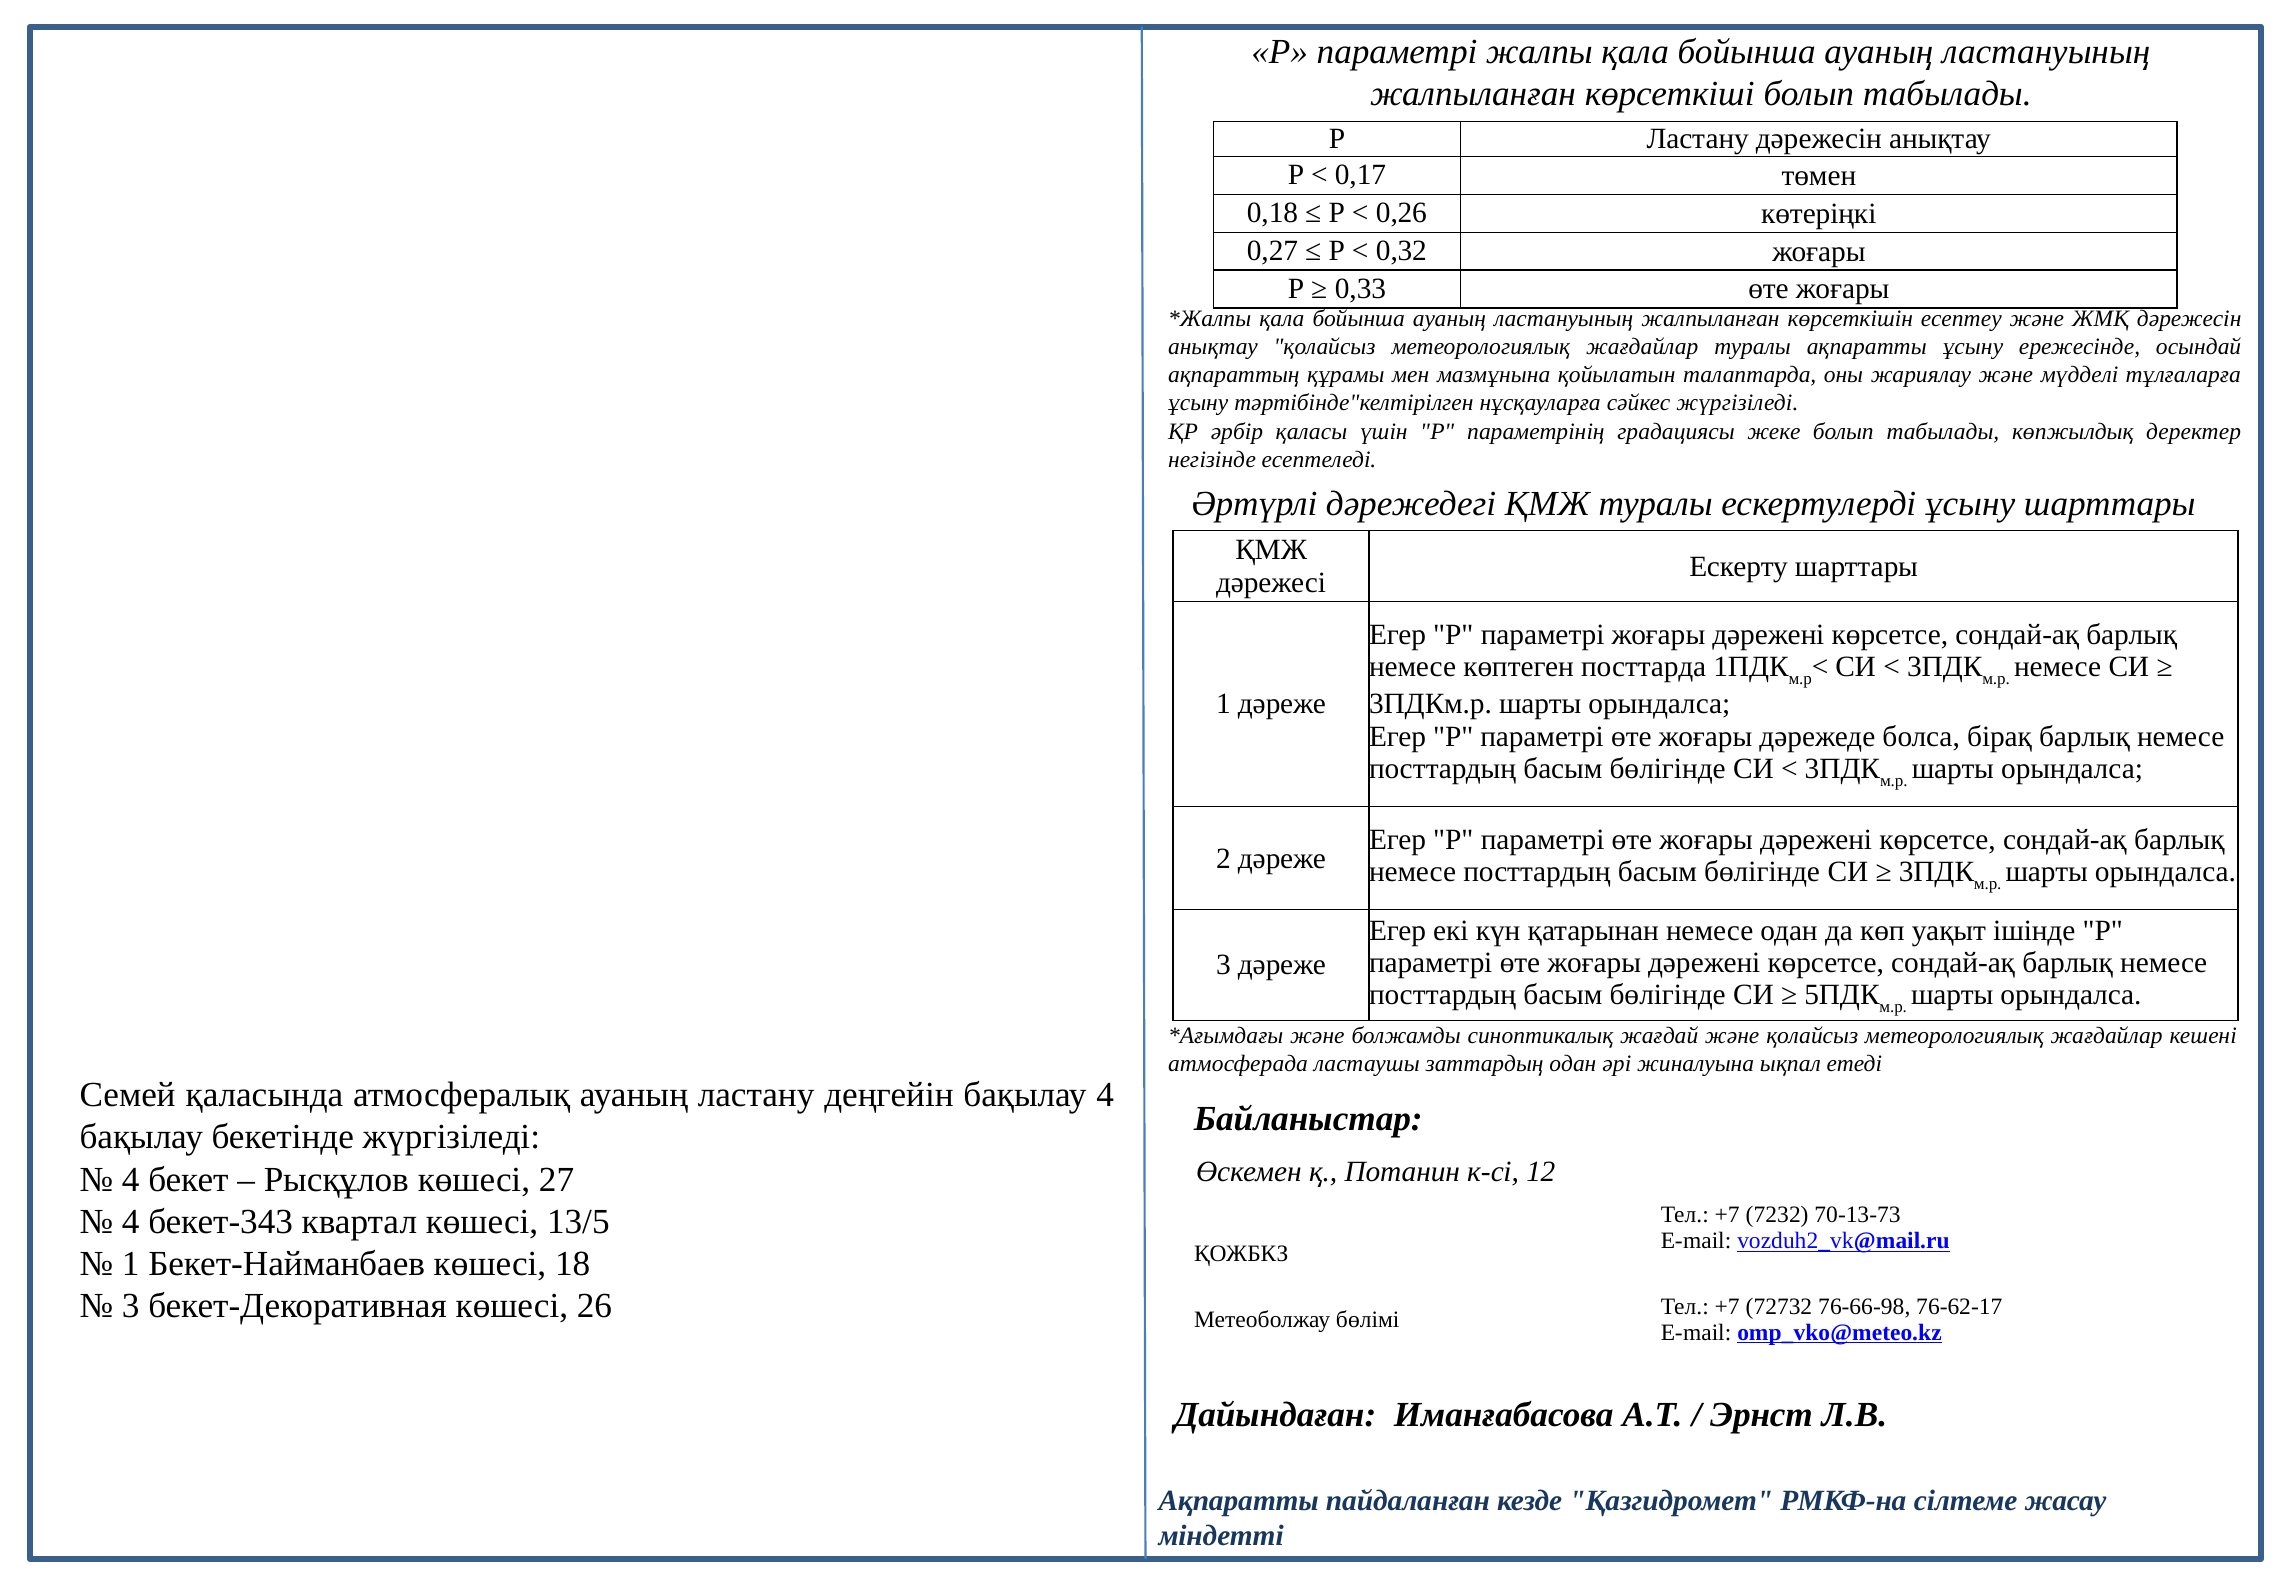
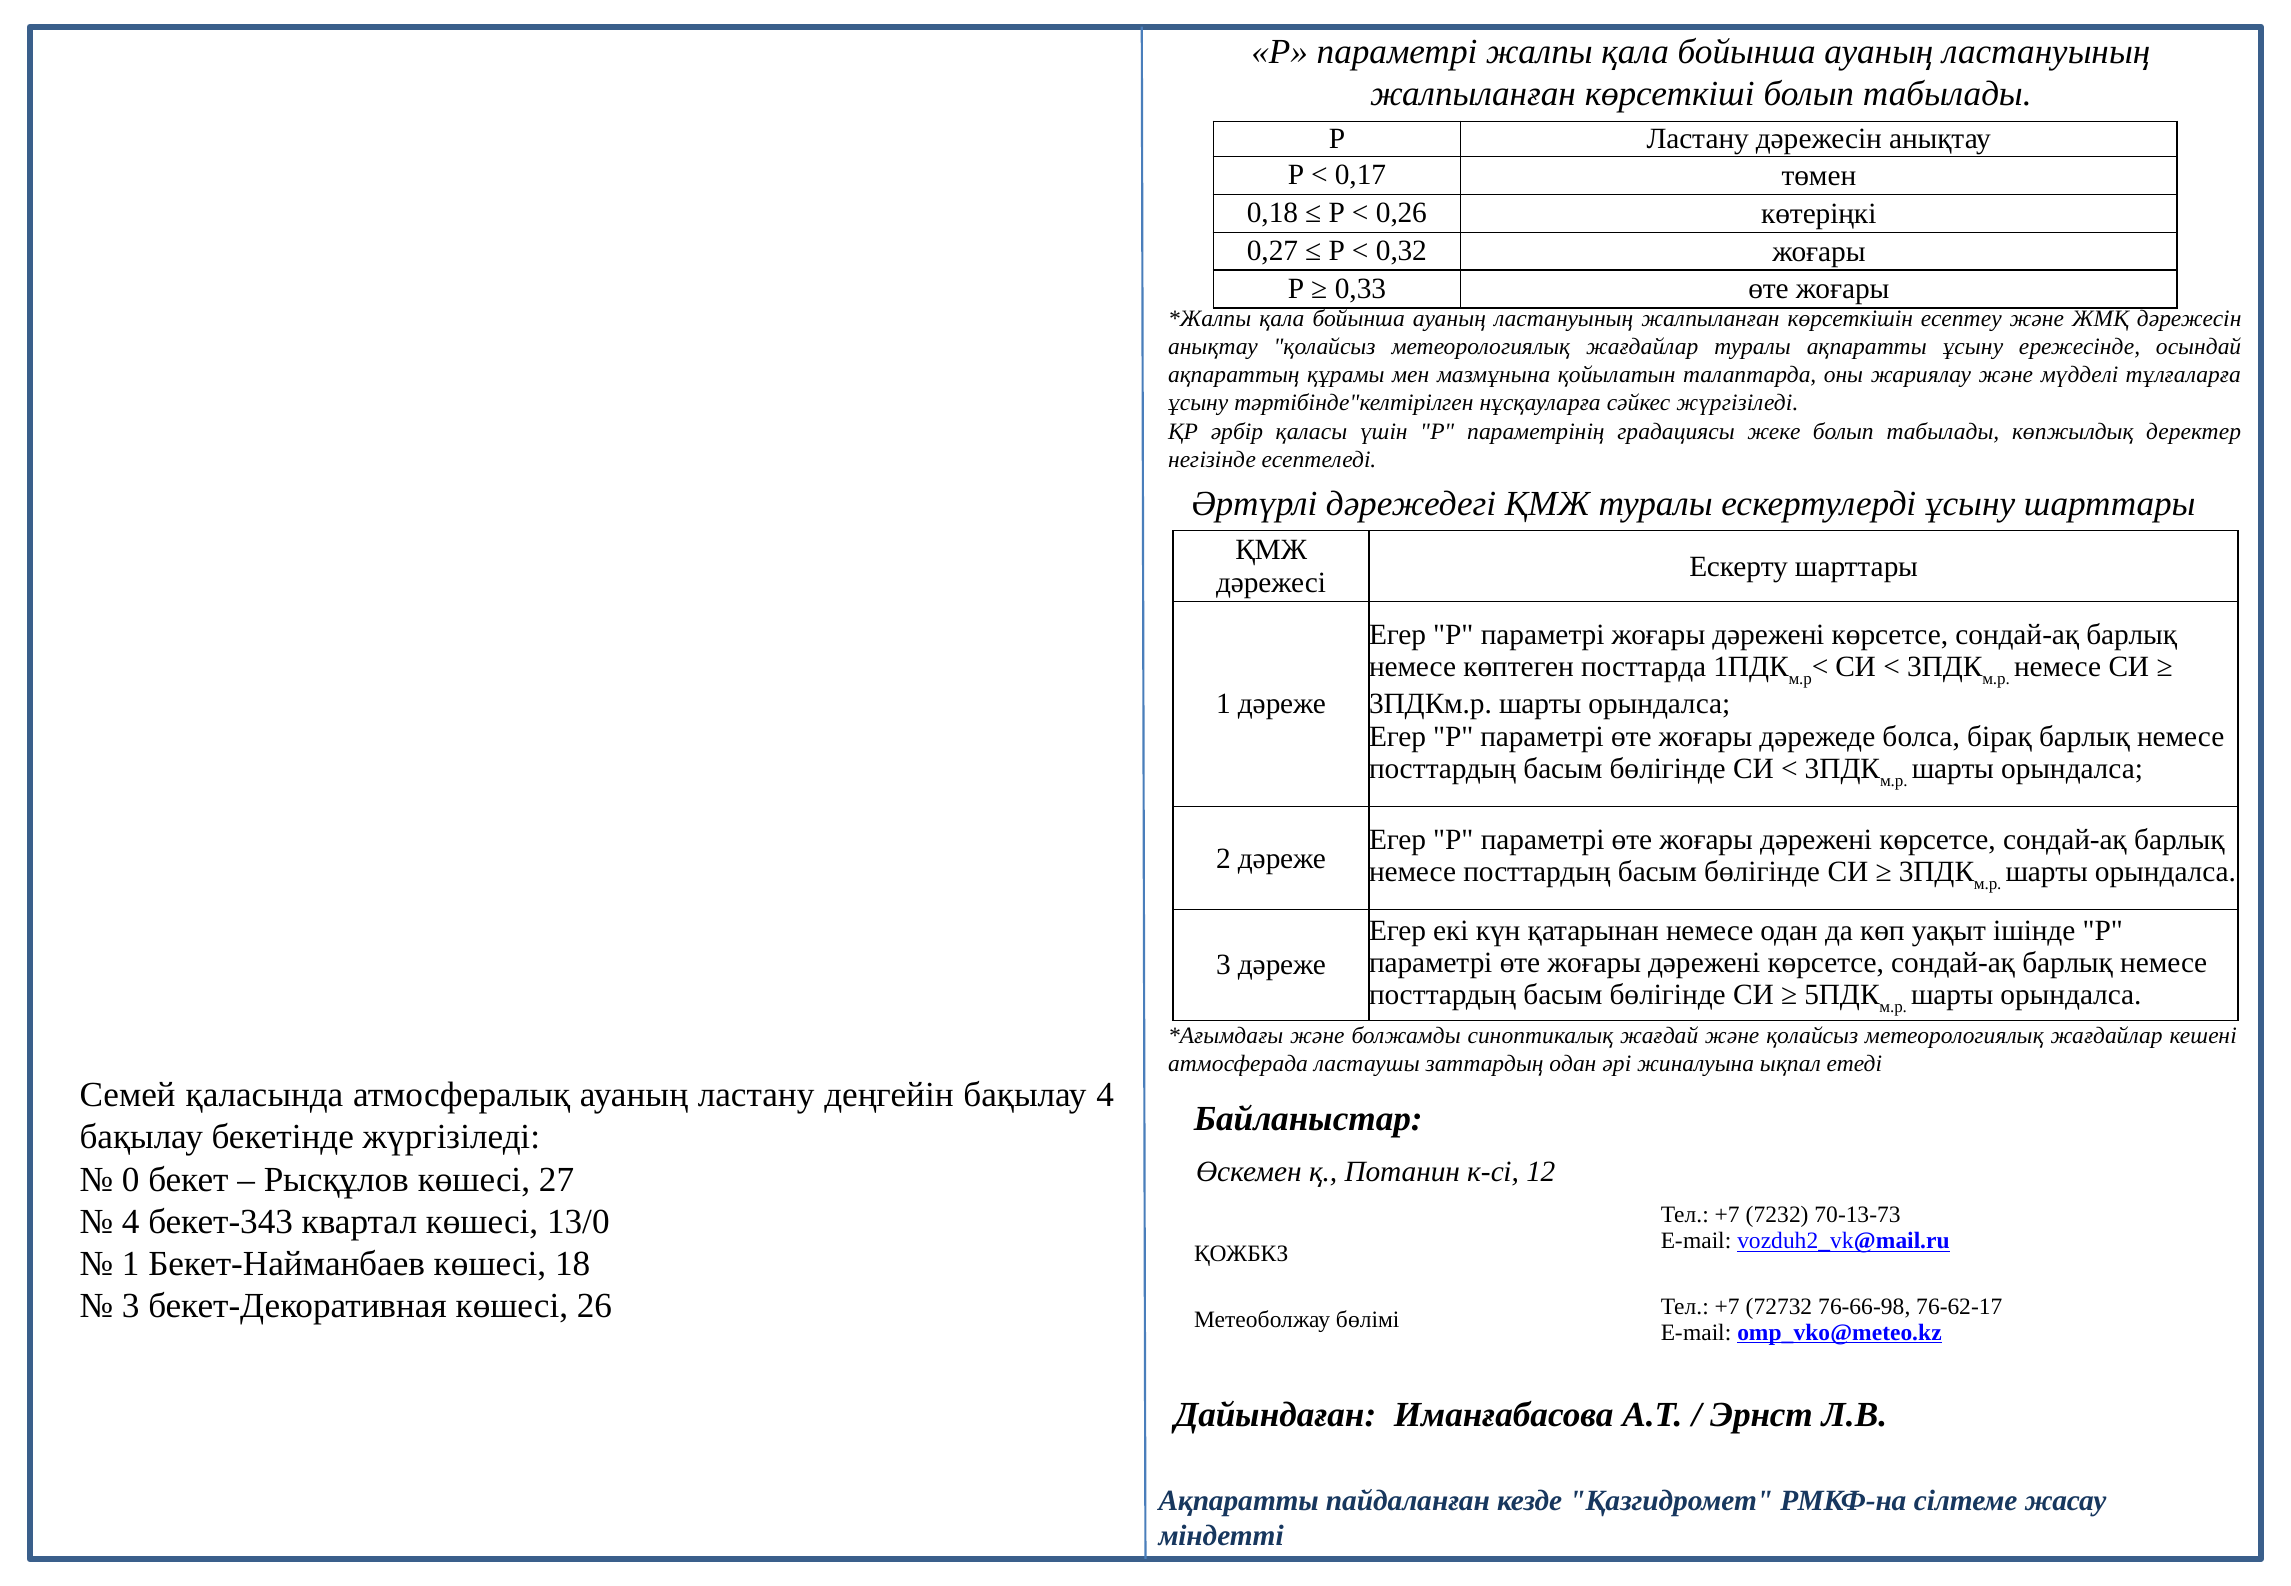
4: 4 -> 0 (131, 1179)
13/5: 13/5 -> 13/0 (578, 1222)
